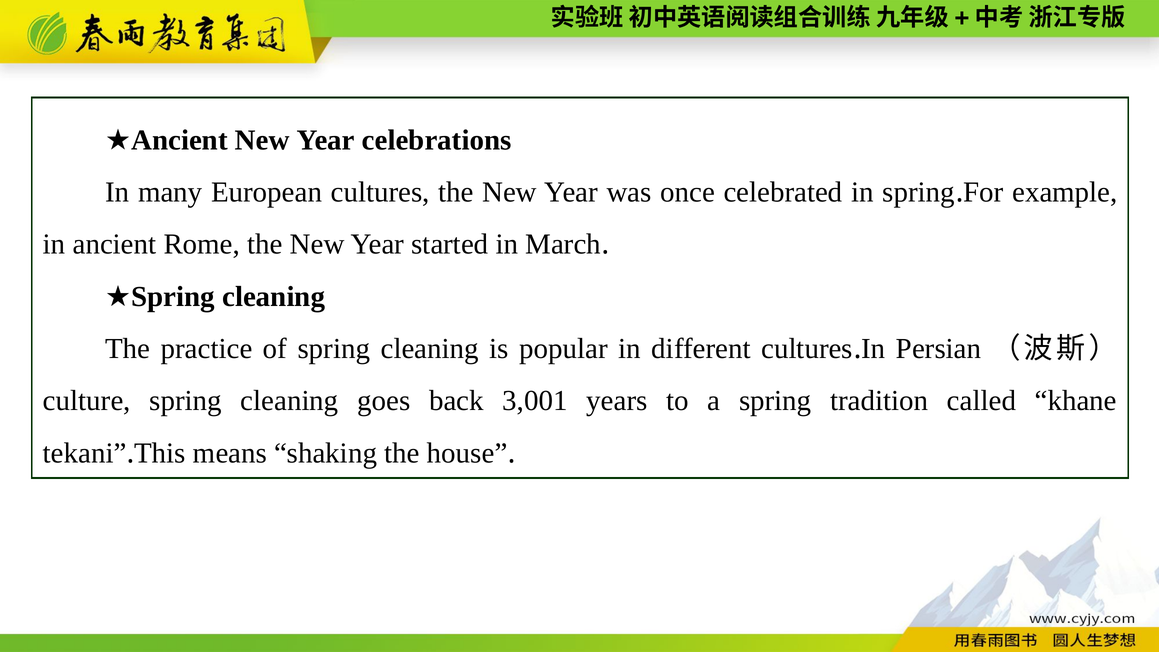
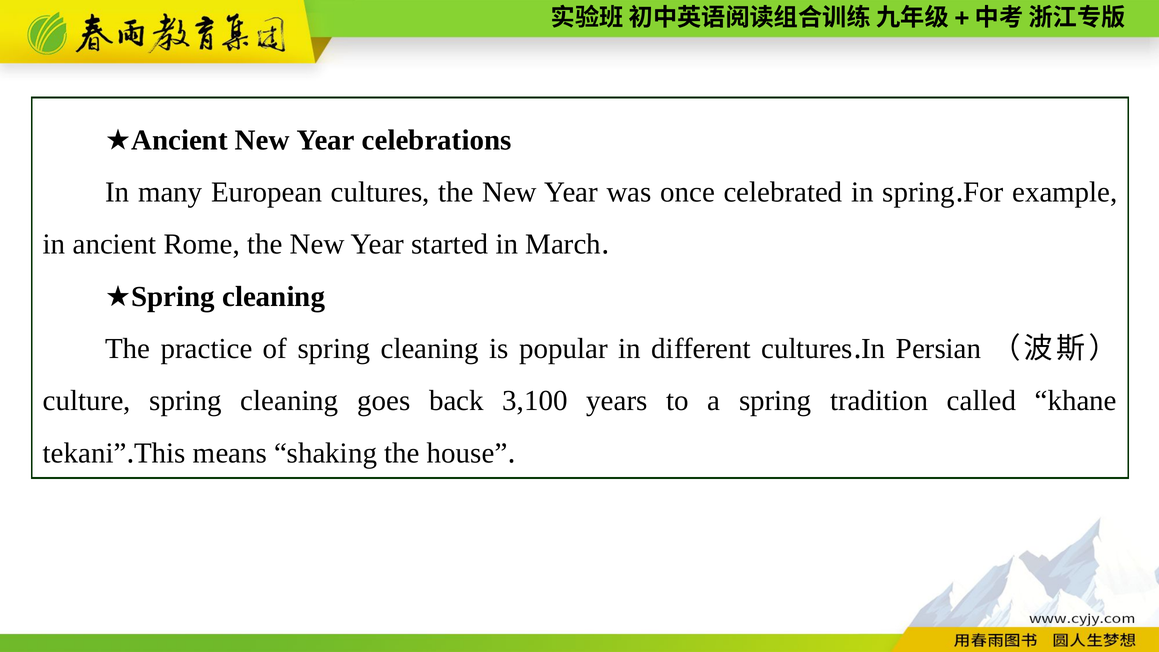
3,001: 3,001 -> 3,100 (535, 401)
